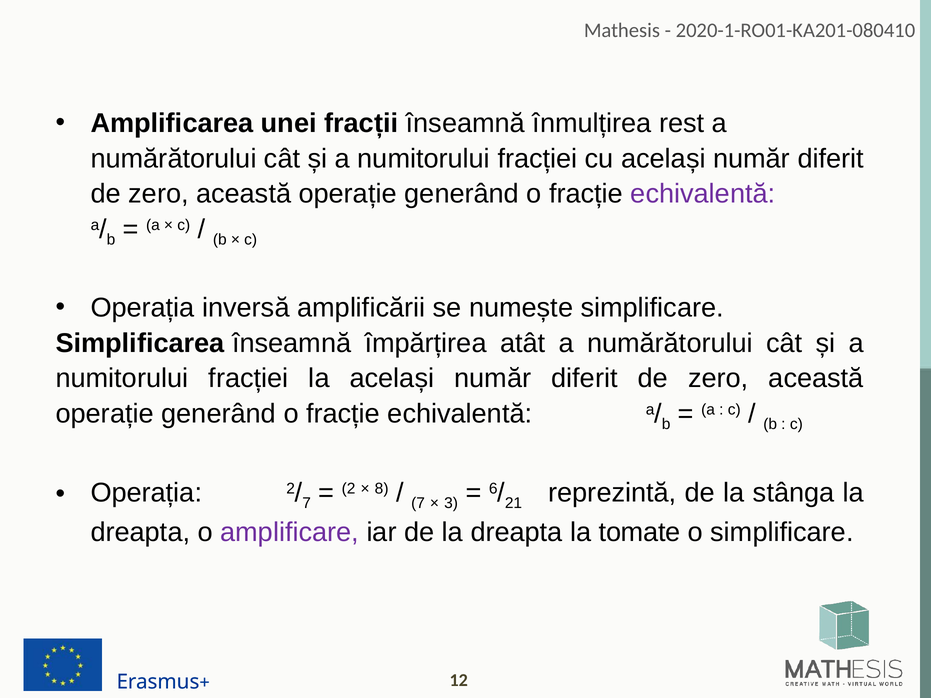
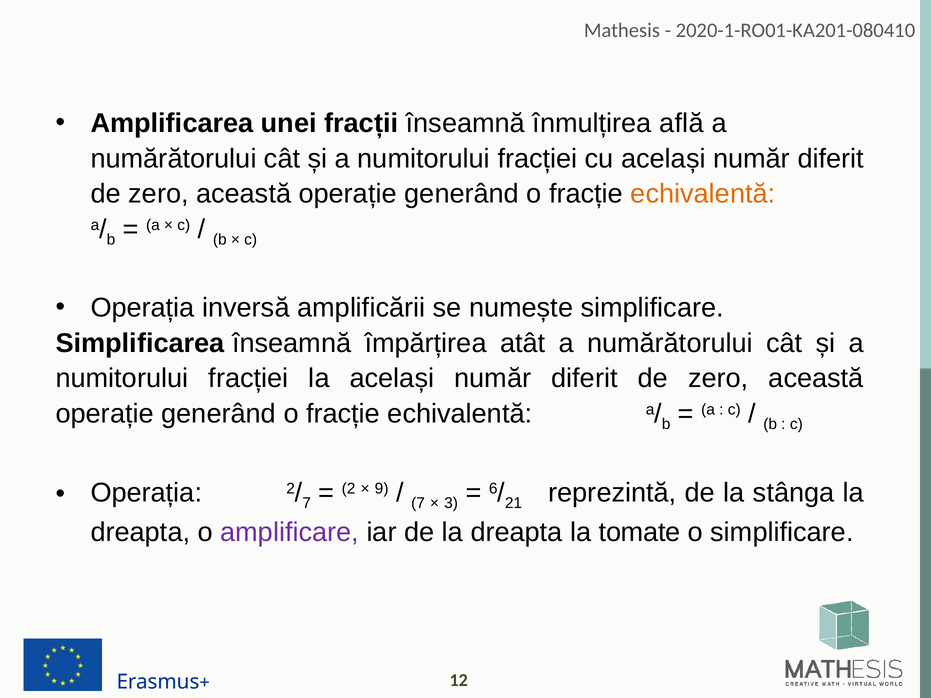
rest: rest -> află (682, 124)
echivalentă colour: purple -> orange (703, 194)
8: 8 -> 9 (382, 489)
